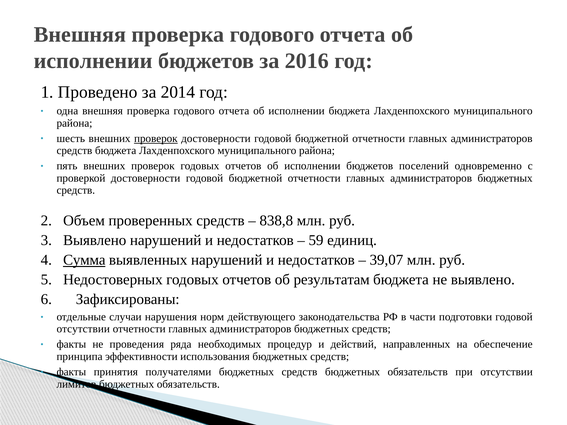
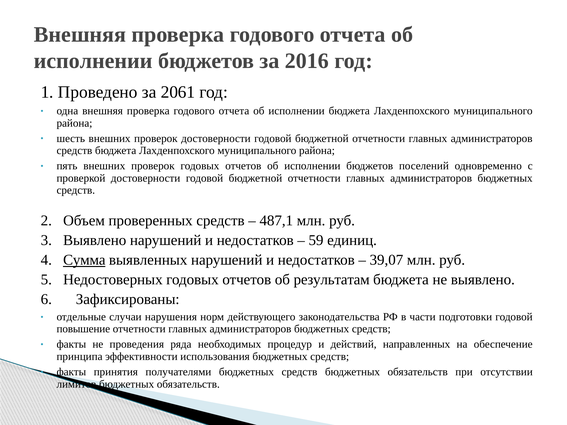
2014: 2014 -> 2061 (178, 92)
проверок underline: present -> none (156, 139)
838,8: 838,8 -> 487,1 (276, 221)
отсутствии: отсутствии -> повышение (83, 329)
